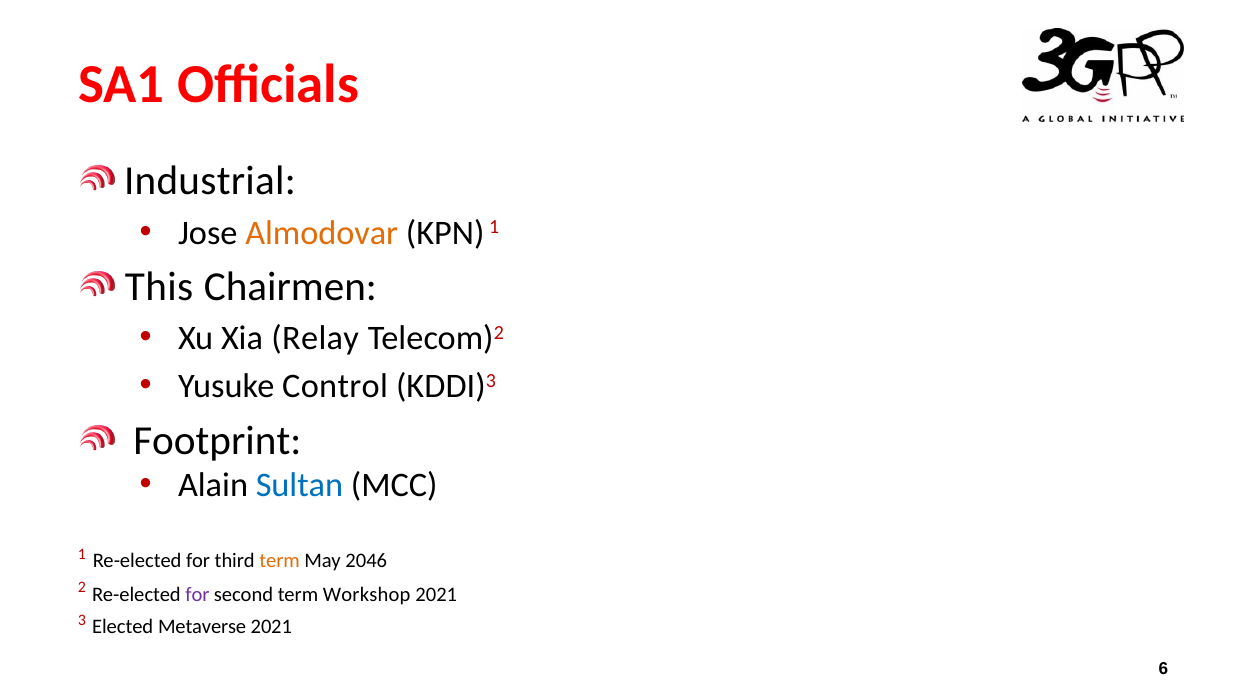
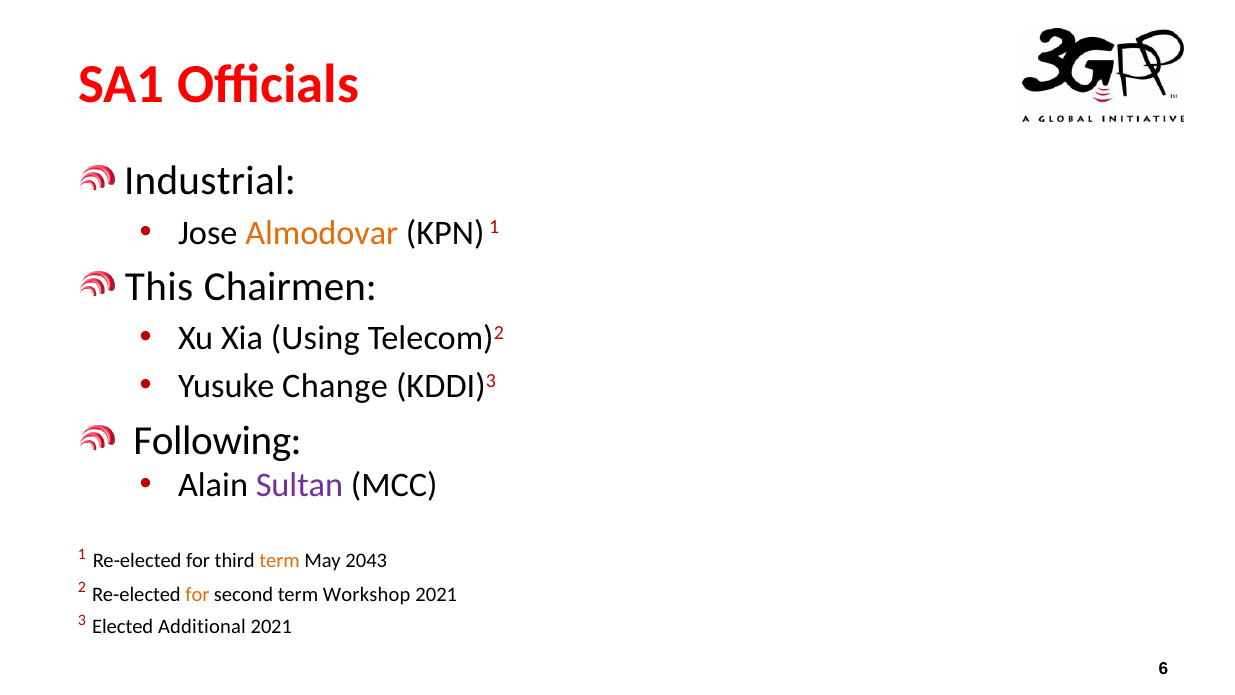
Relay: Relay -> Using (315, 338)
Control: Control -> Change (335, 386)
Footprint: Footprint -> Following (218, 440)
Sultan colour: blue -> purple (299, 485)
2046: 2046 -> 2043 (366, 560)
for colour: purple -> orange (197, 594)
Metaverse: Metaverse -> Additional (202, 627)
